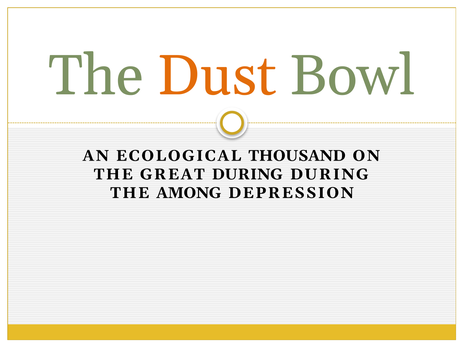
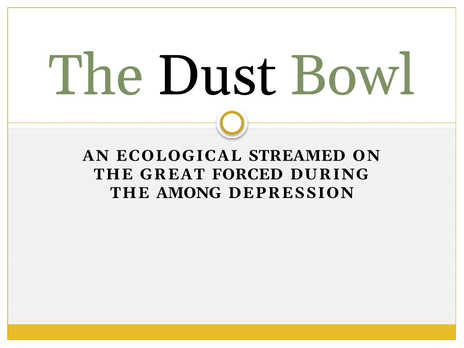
Dust colour: orange -> black (217, 76)
THOUSAND: THOUSAND -> STREAMED (297, 156)
GREAT DURING: DURING -> FORCED (247, 174)
